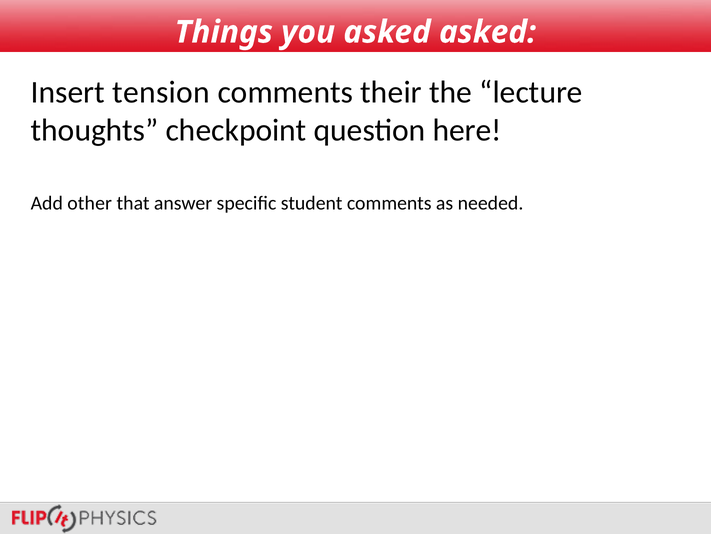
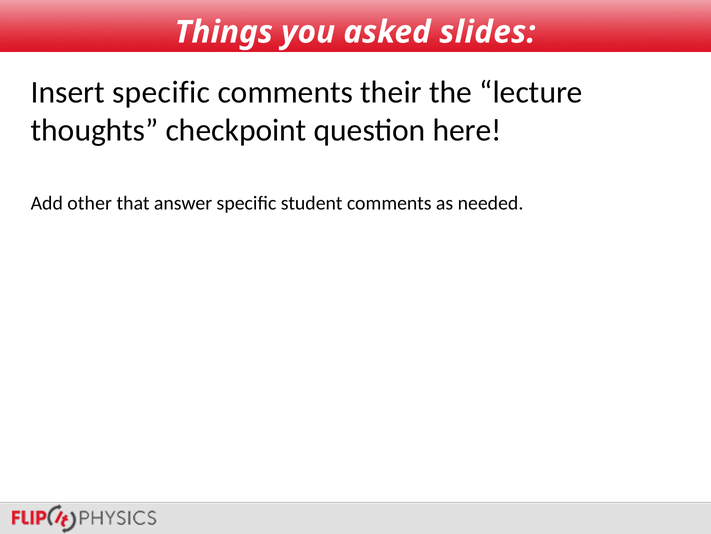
asked asked: asked -> slides (487, 32)
Insert tension: tension -> specific (161, 92)
